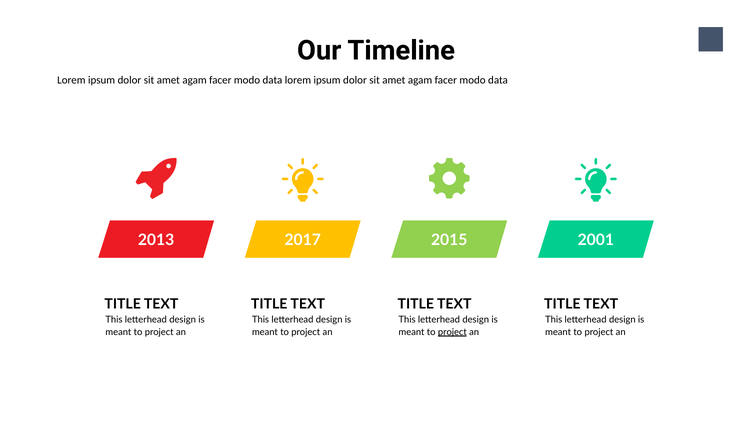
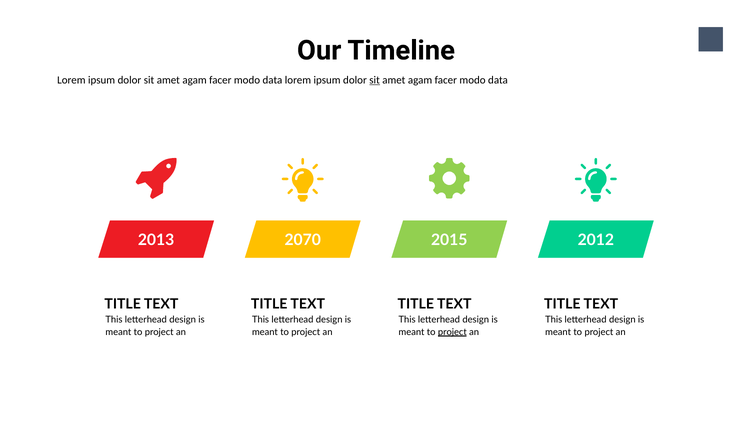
sit underline: none -> present (375, 80)
2017: 2017 -> 2070 (303, 240)
2001: 2001 -> 2012 (596, 240)
